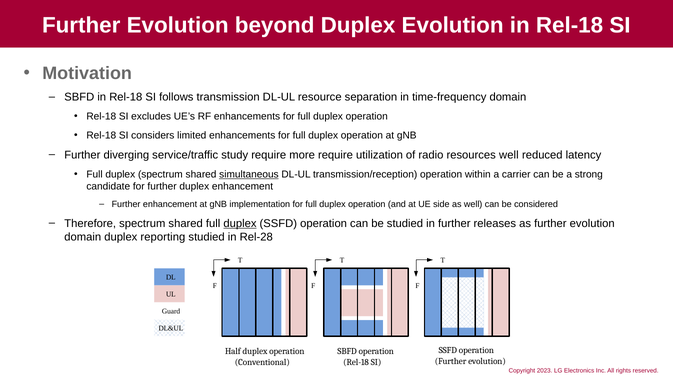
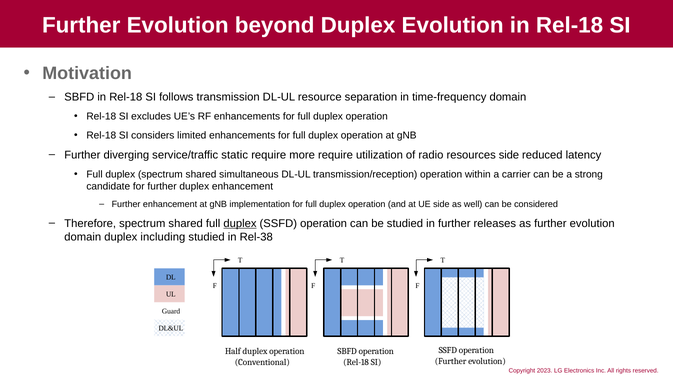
study: study -> static (235, 155)
resources well: well -> side (509, 155)
simultaneous underline: present -> none (249, 175)
reporting: reporting -> including (163, 237)
Rel-28: Rel-28 -> Rel-38 (256, 237)
